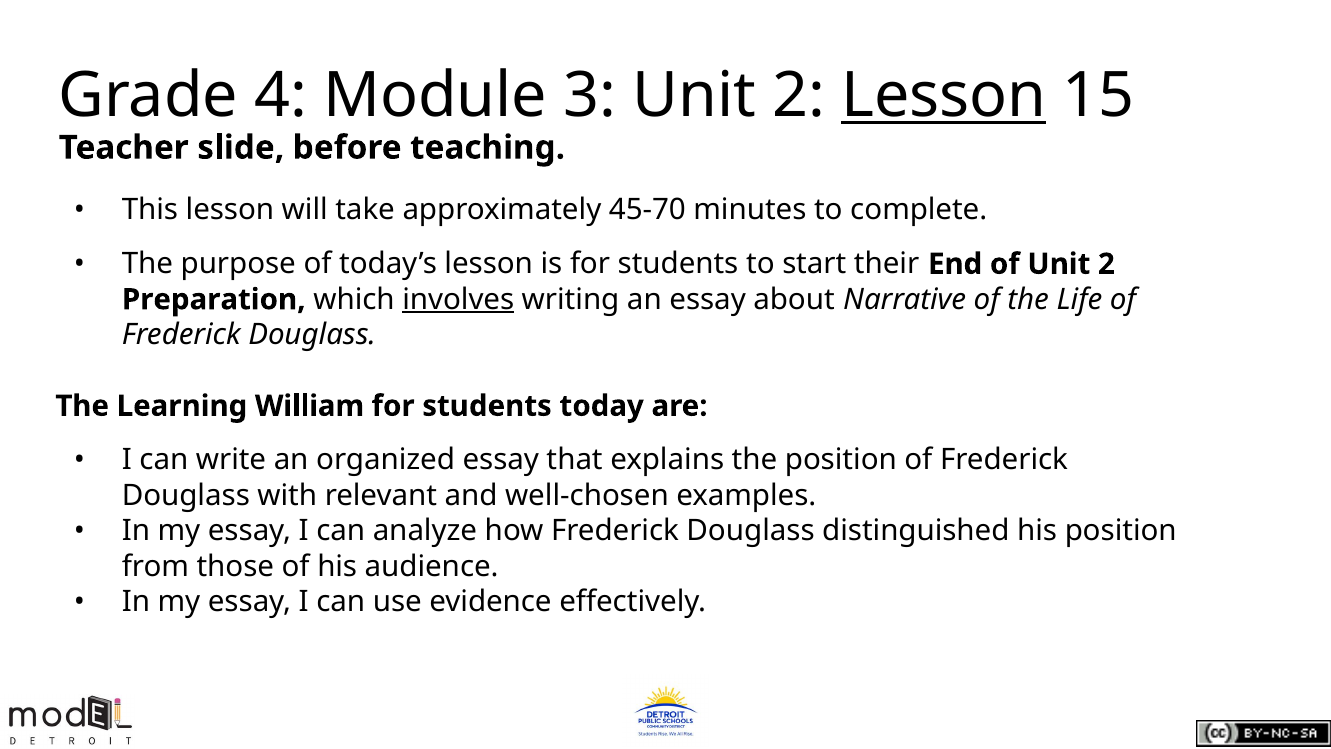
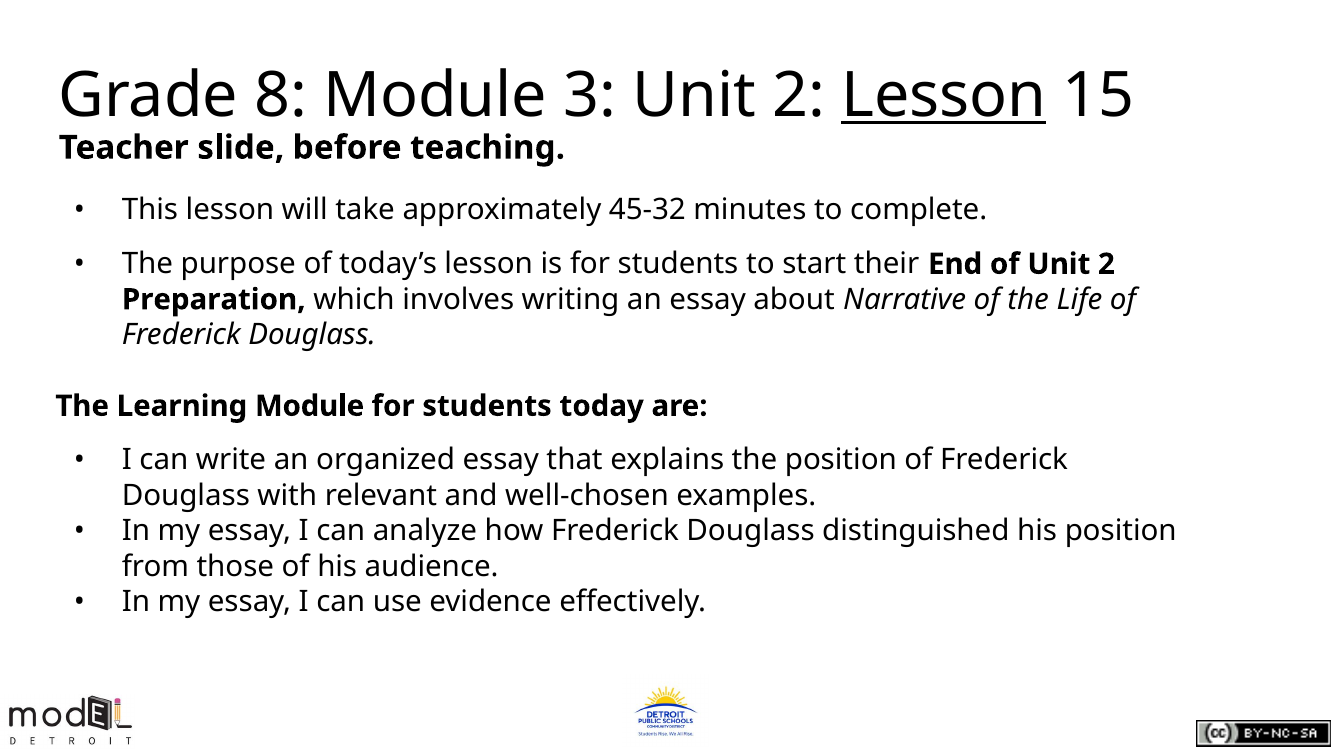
4: 4 -> 8 (281, 95)
45-70: 45-70 -> 45-32 (647, 209)
involves underline: present -> none (458, 299)
Learning William: William -> Module (310, 406)
